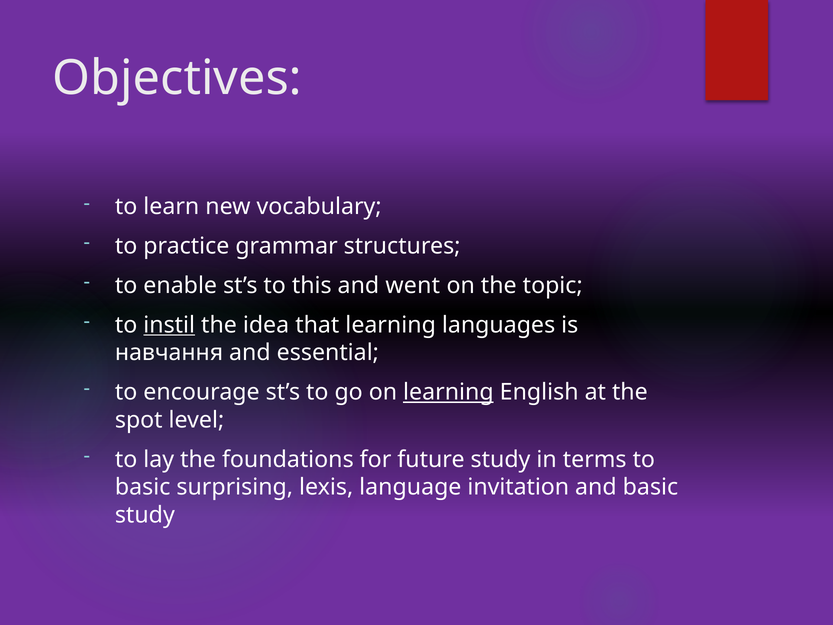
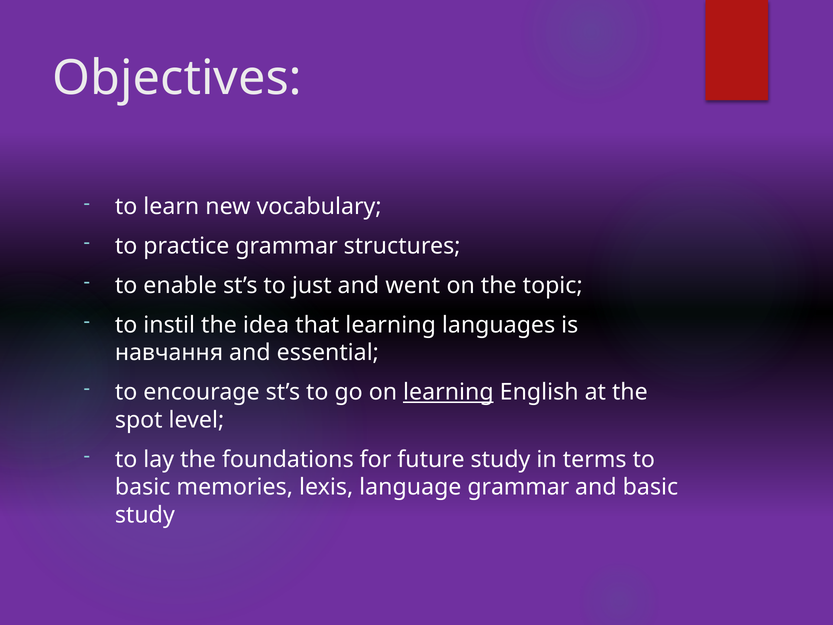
this: this -> just (312, 286)
instil underline: present -> none (169, 325)
surprising: surprising -> memories (235, 487)
language invitation: invitation -> grammar (518, 487)
